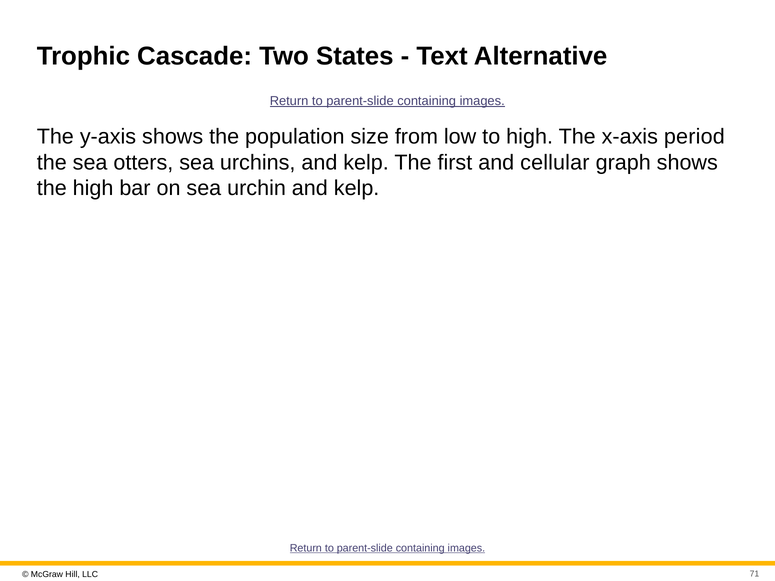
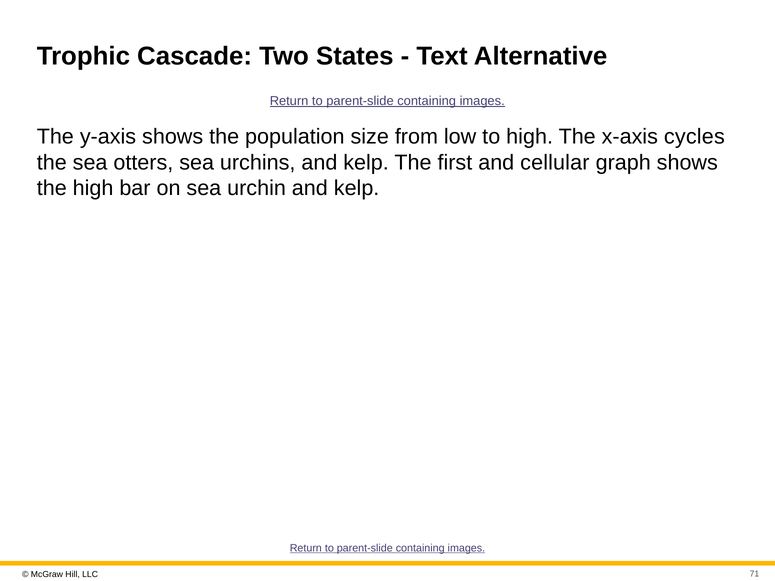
period: period -> cycles (694, 137)
